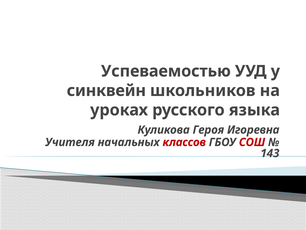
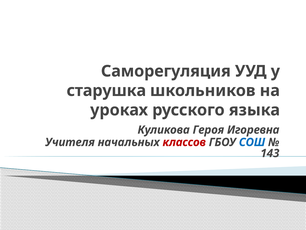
Успеваемостью: Успеваемостью -> Саморегуляция (166, 71)
синквейн: синквейн -> старушка (106, 90)
СОШ colour: red -> blue (252, 142)
